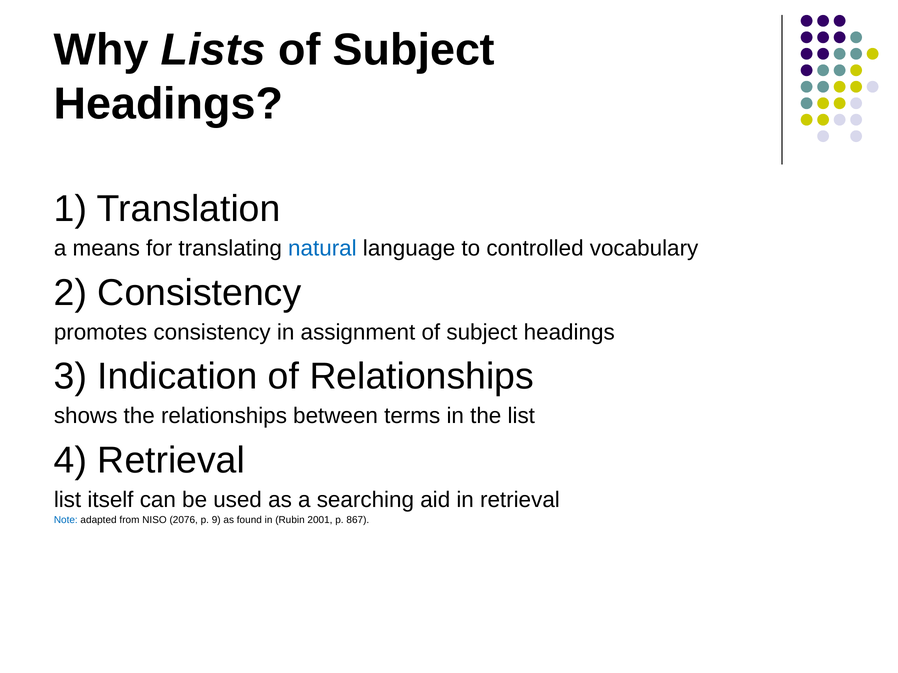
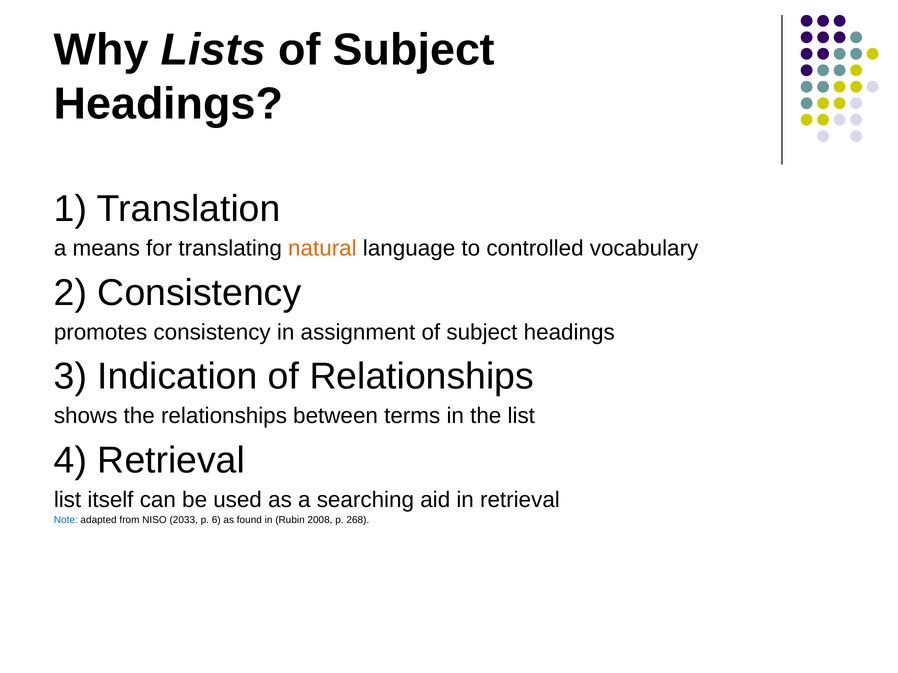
natural colour: blue -> orange (322, 249)
2076: 2076 -> 2033 (184, 521)
9: 9 -> 6 (216, 521)
2001: 2001 -> 2008 (320, 521)
867: 867 -> 268 (358, 521)
